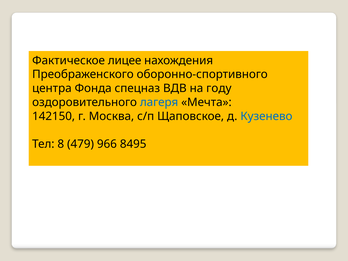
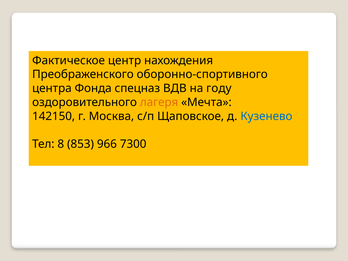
лицее: лицее -> центр (125, 60)
лагеря colour: blue -> orange (159, 102)
479: 479 -> 853 (81, 144)
8495: 8495 -> 7300 (133, 144)
